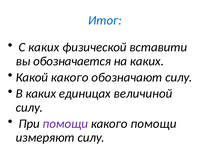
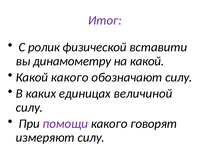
Итог colour: blue -> purple (105, 20)
С каких: каких -> ролик (44, 47)
обозначается: обозначается -> динамометру (72, 61)
на каких: каких -> какой (147, 61)
какого помощи: помощи -> говорят (154, 123)
